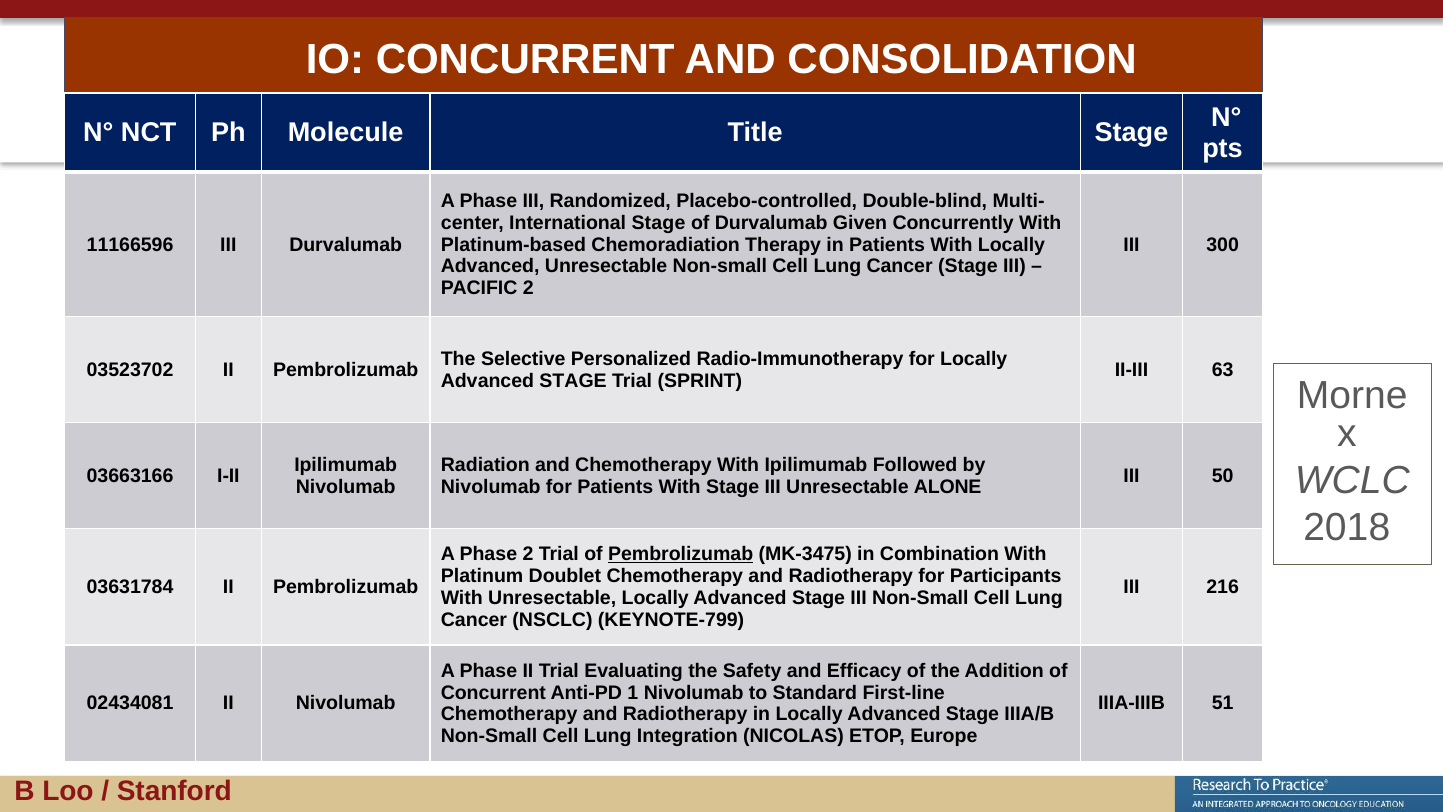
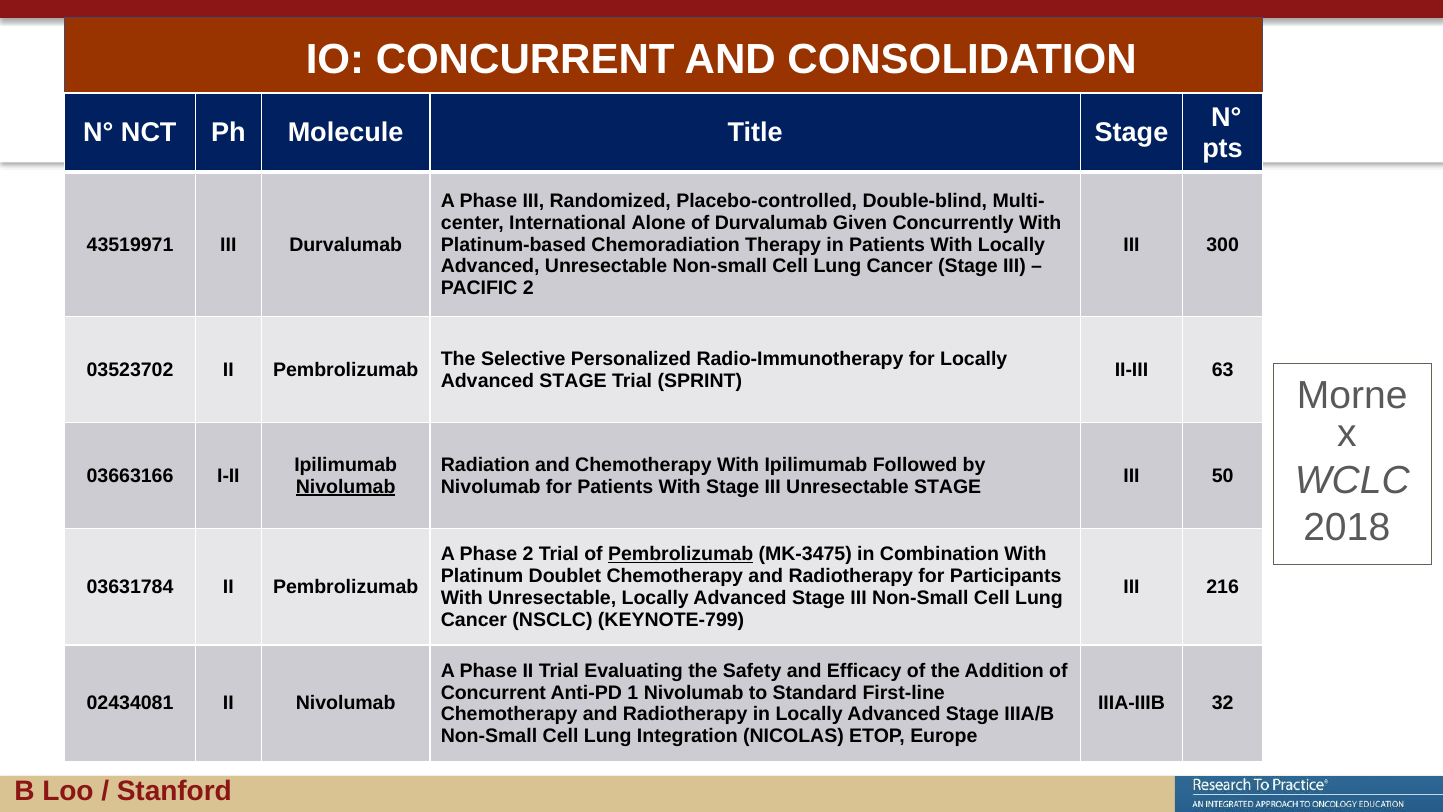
International Stage: Stage -> Alone (659, 223)
11166596: 11166596 -> 43519971 (130, 244)
Nivolumab underline: none -> present (346, 486)
Unresectable ALONE: ALONE -> STAGE (948, 486)
51: 51 -> 32 (1223, 703)
